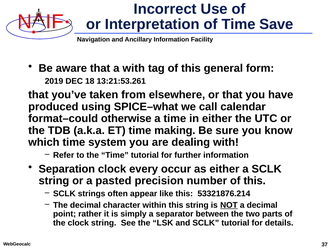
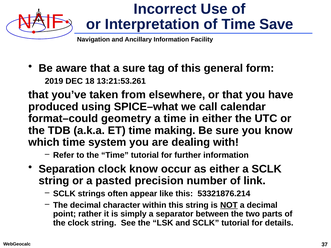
a with: with -> sure (134, 68)
otherwise: otherwise -> geometry (126, 119)
clock every: every -> know (144, 169)
number of this: this -> link (255, 181)
